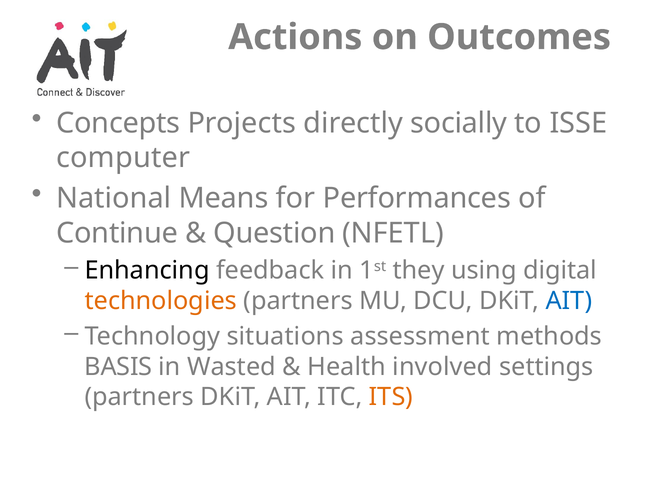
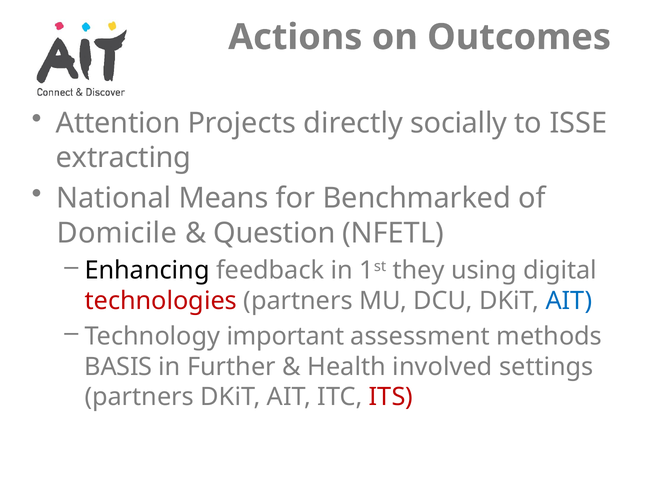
Concepts: Concepts -> Attention (118, 123)
computer: computer -> extracting (124, 158)
Performances: Performances -> Benchmarked (417, 198)
Continue: Continue -> Domicile (117, 233)
technologies colour: orange -> red (161, 301)
situations: situations -> important (285, 336)
Wasted: Wasted -> Further (231, 367)
ITS colour: orange -> red (391, 397)
